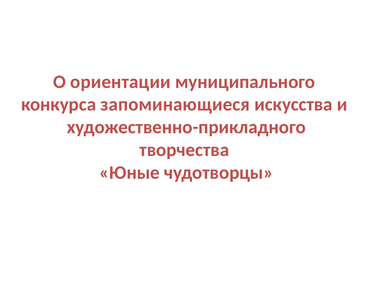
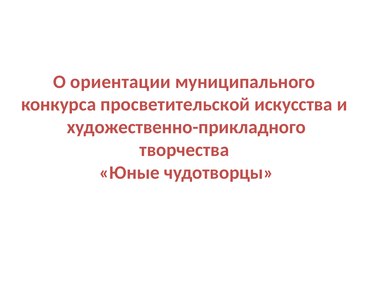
запоминающиеся: запоминающиеся -> просветительской (175, 104)
